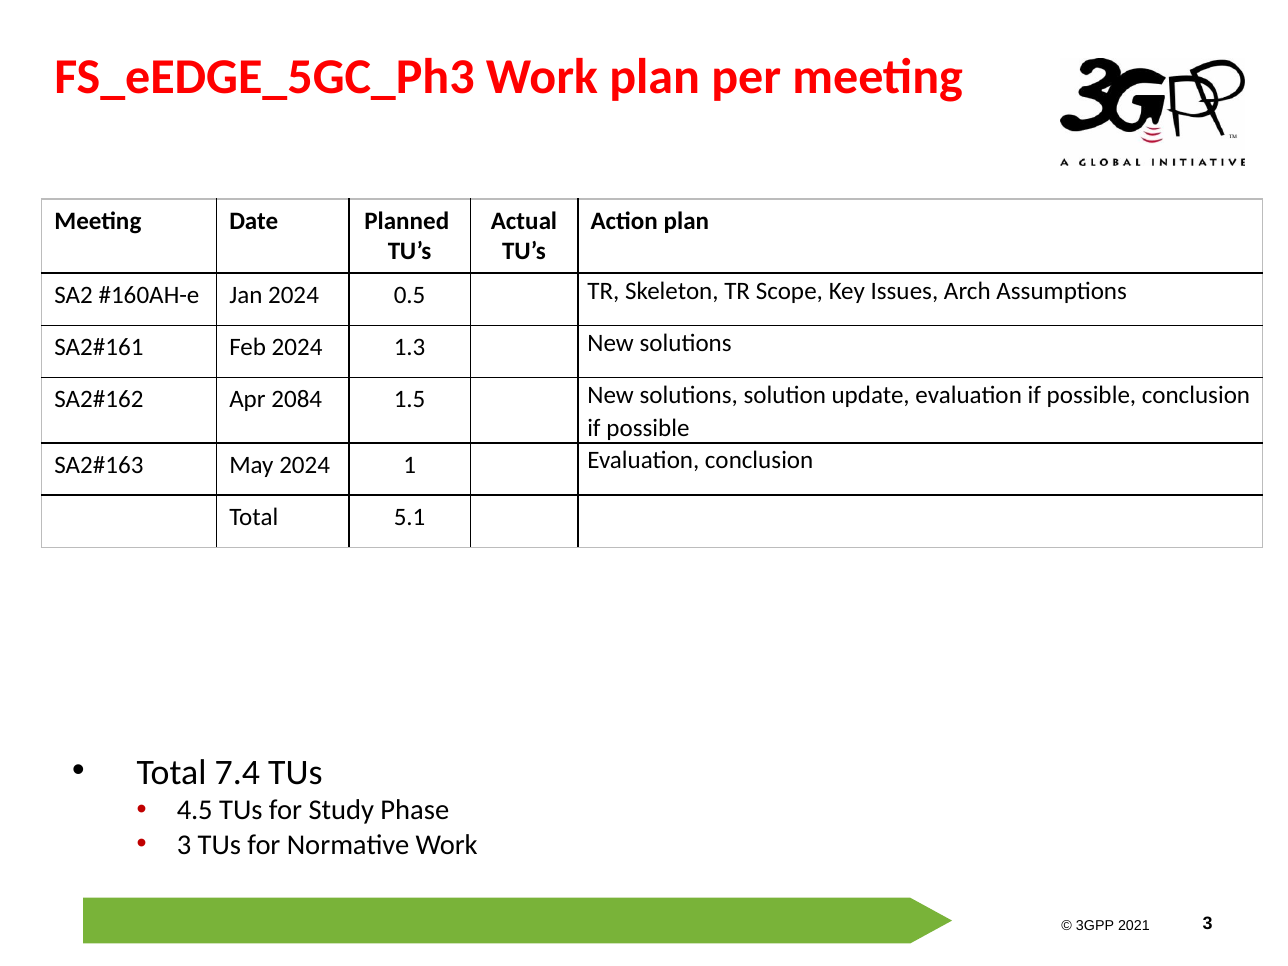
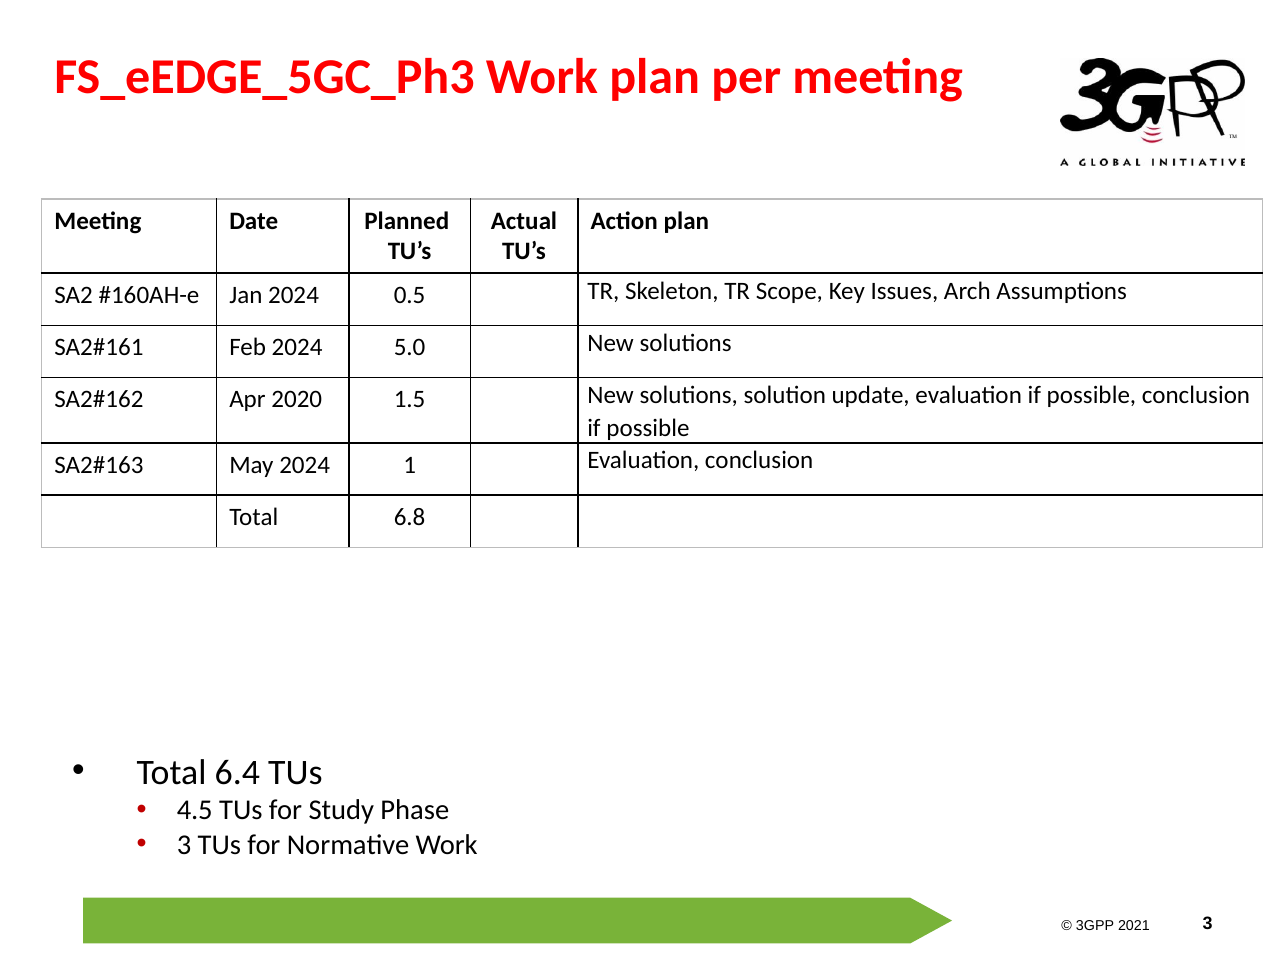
1.3: 1.3 -> 5.0 (410, 347)
2084: 2084 -> 2020 (297, 400)
5.1: 5.1 -> 6.8 (410, 517)
7.4: 7.4 -> 6.4 (237, 772)
